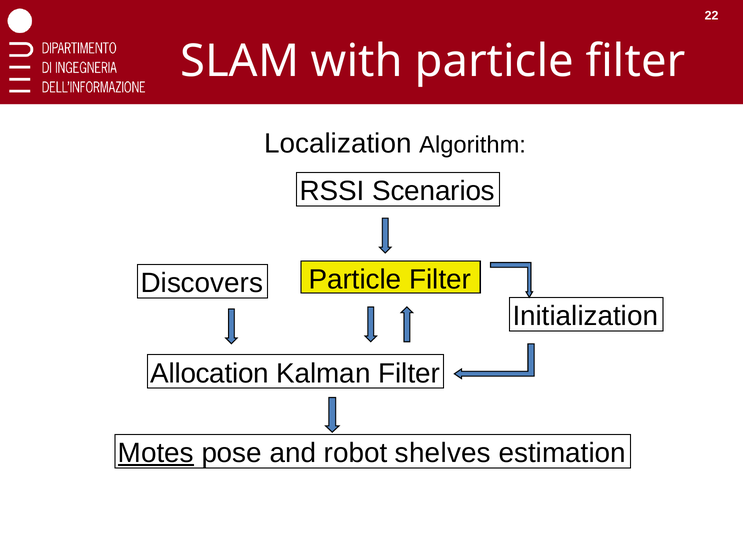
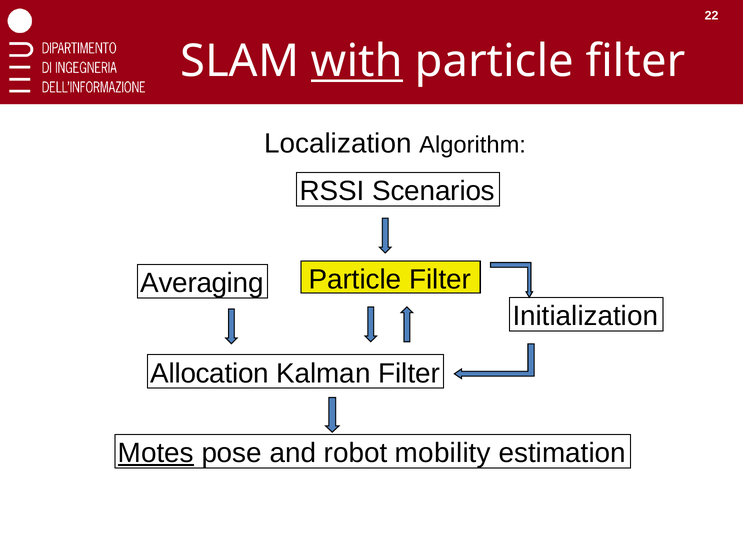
with underline: none -> present (357, 61)
Discovers: Discovers -> Averaging (202, 283)
shelves: shelves -> mobility (443, 453)
